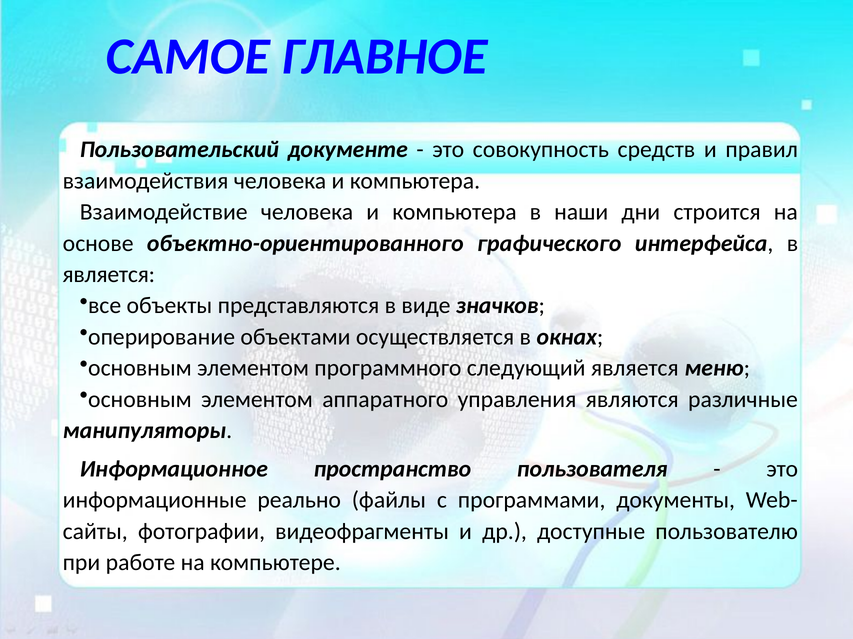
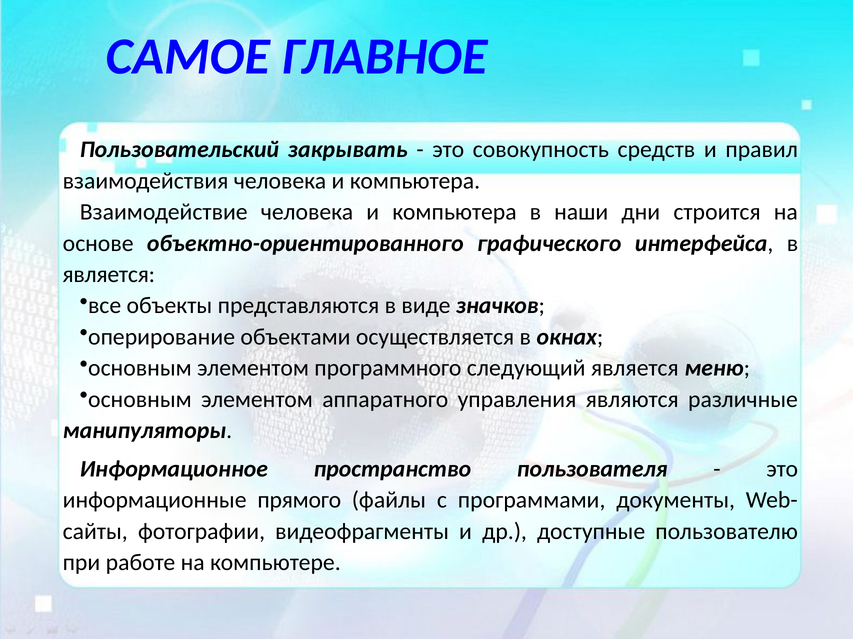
документе: документе -> закрывать (348, 150)
реально: реально -> прямого (299, 501)
